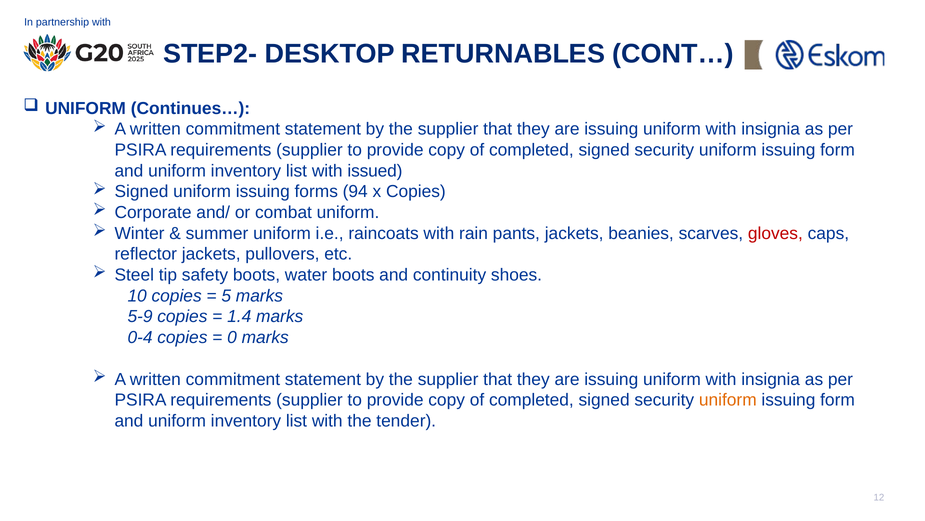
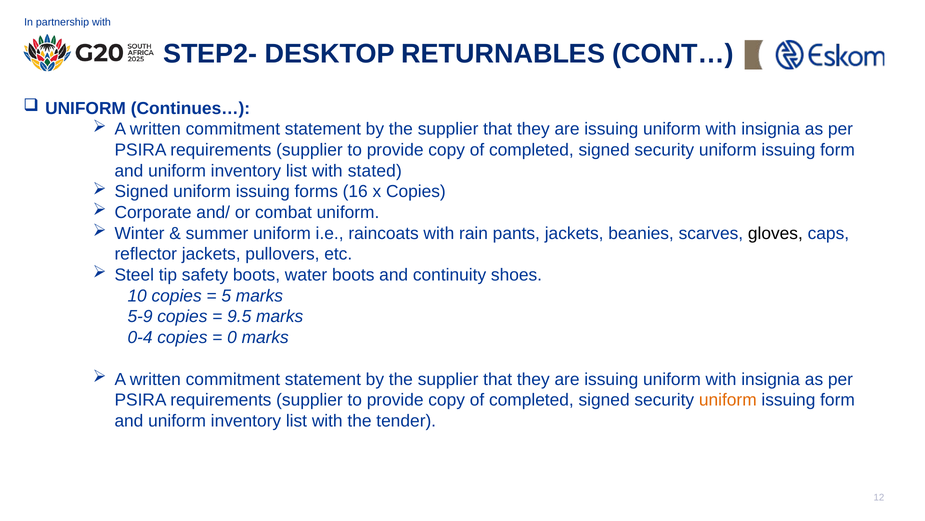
issued: issued -> stated (375, 171)
94: 94 -> 16 (355, 191)
gloves colour: red -> black (775, 233)
1.4: 1.4 -> 9.5 (239, 316)
